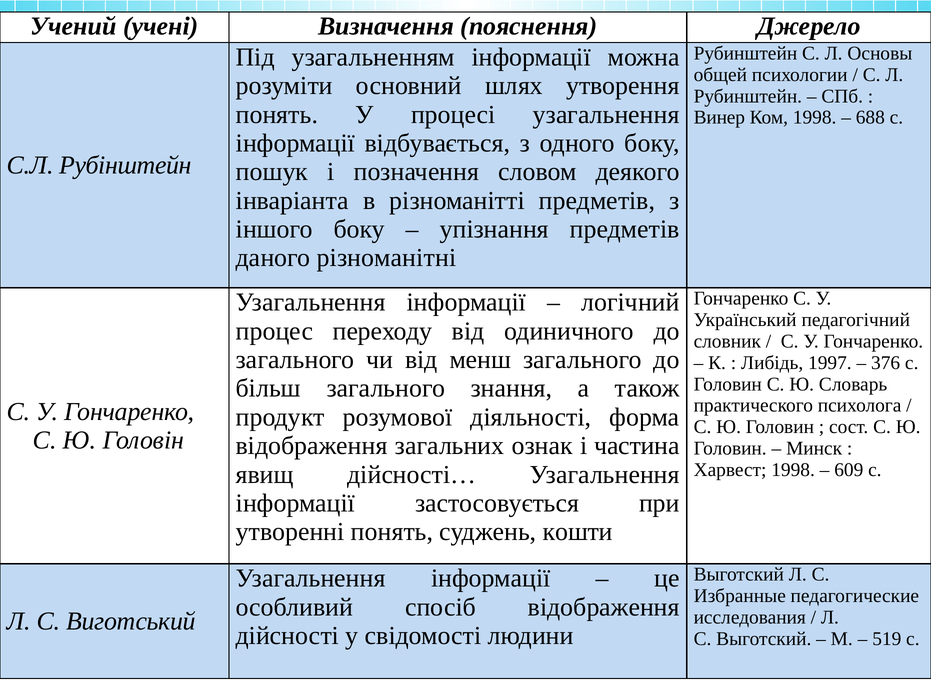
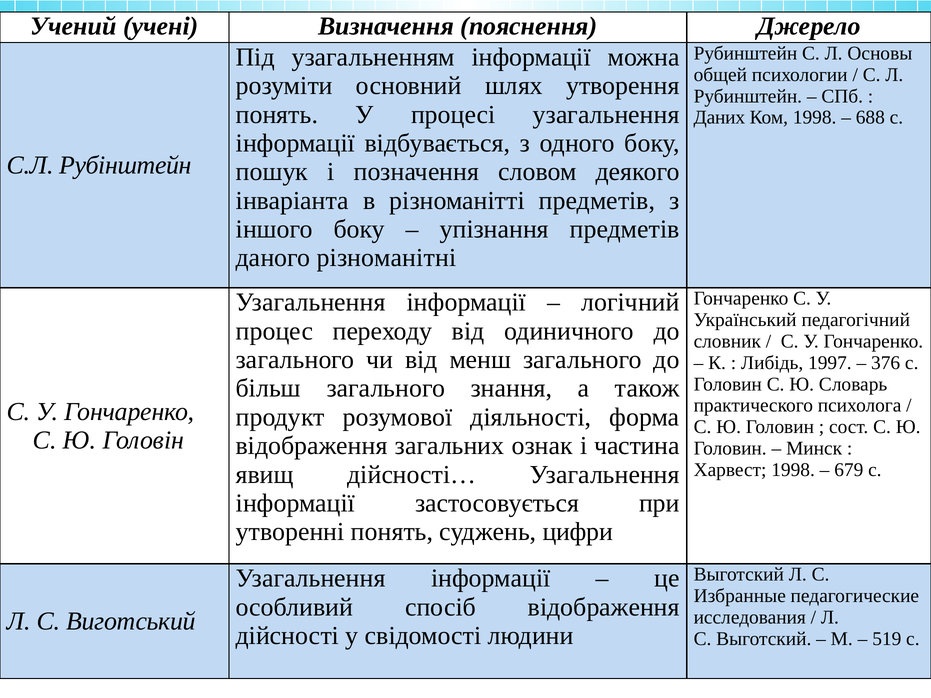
Винер: Винер -> Даних (719, 118)
609: 609 -> 679 (849, 470)
кошти: кошти -> цифри (578, 532)
